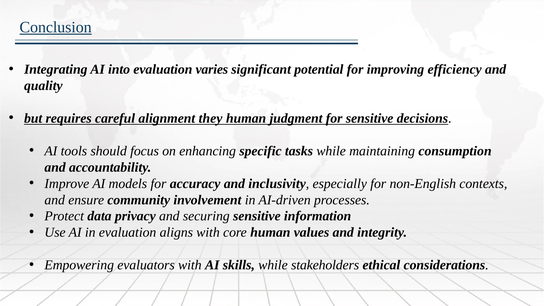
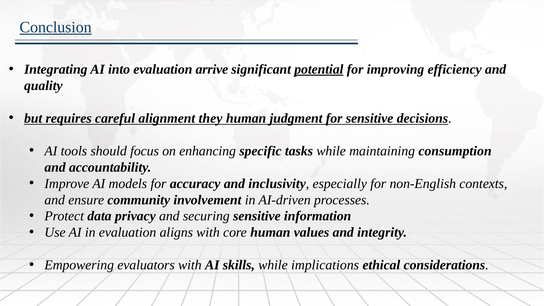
varies: varies -> arrive (212, 69)
potential underline: none -> present (319, 69)
stakeholders: stakeholders -> implications (325, 265)
